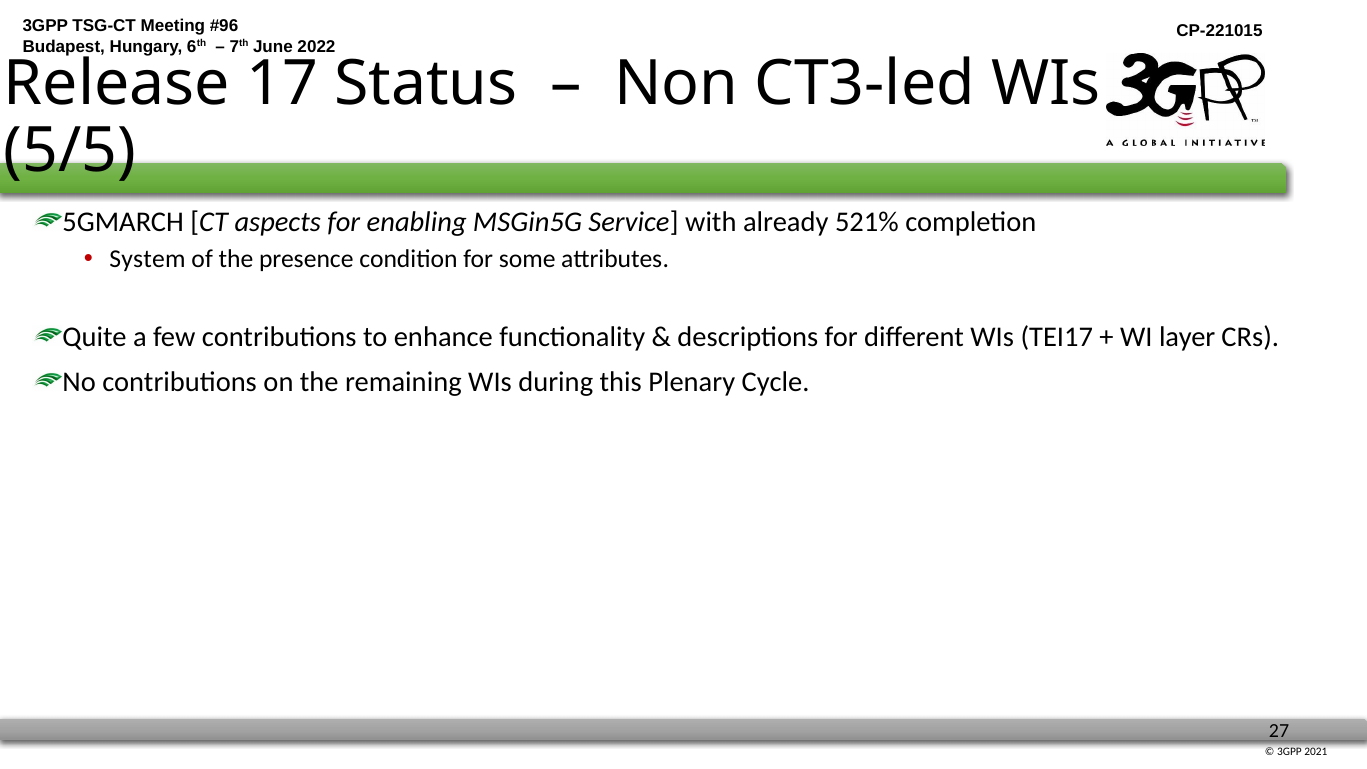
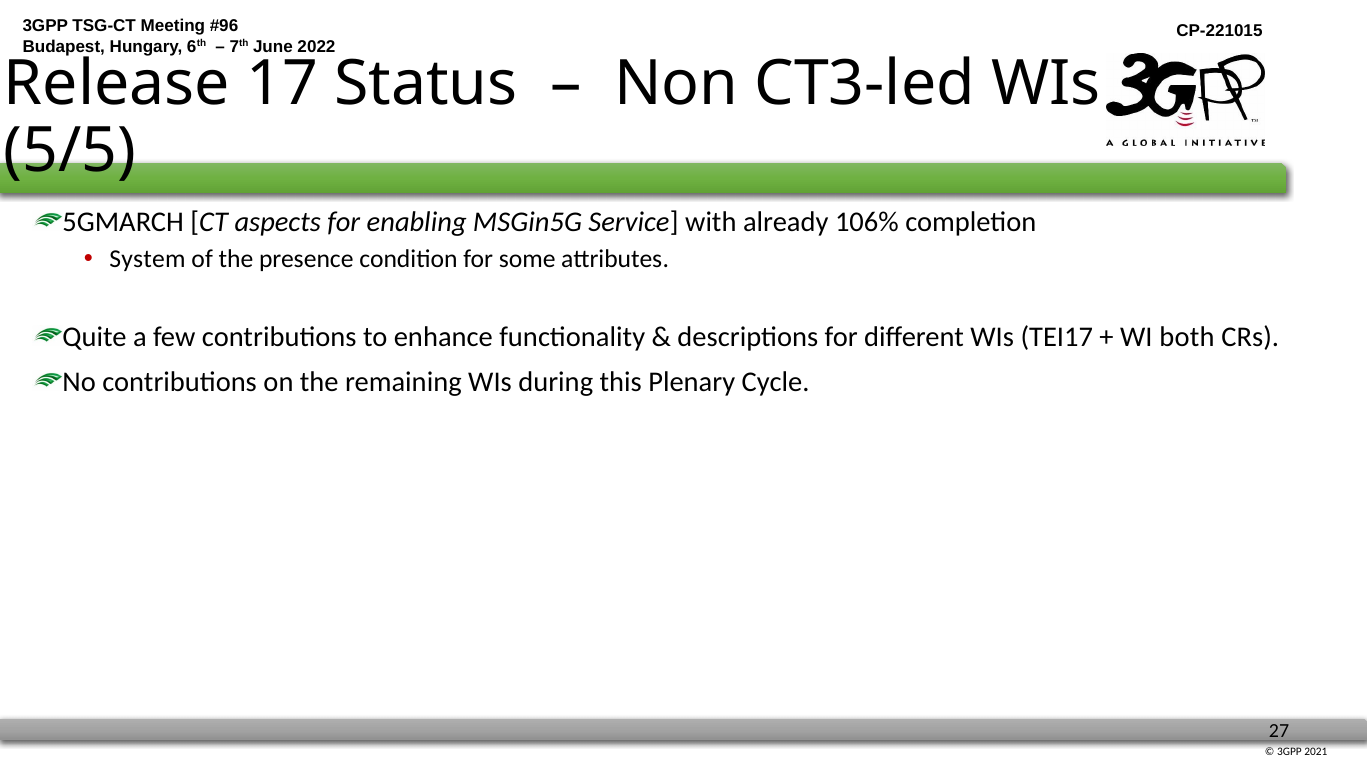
521%: 521% -> 106% (867, 222)
layer: layer -> both (1187, 337)
